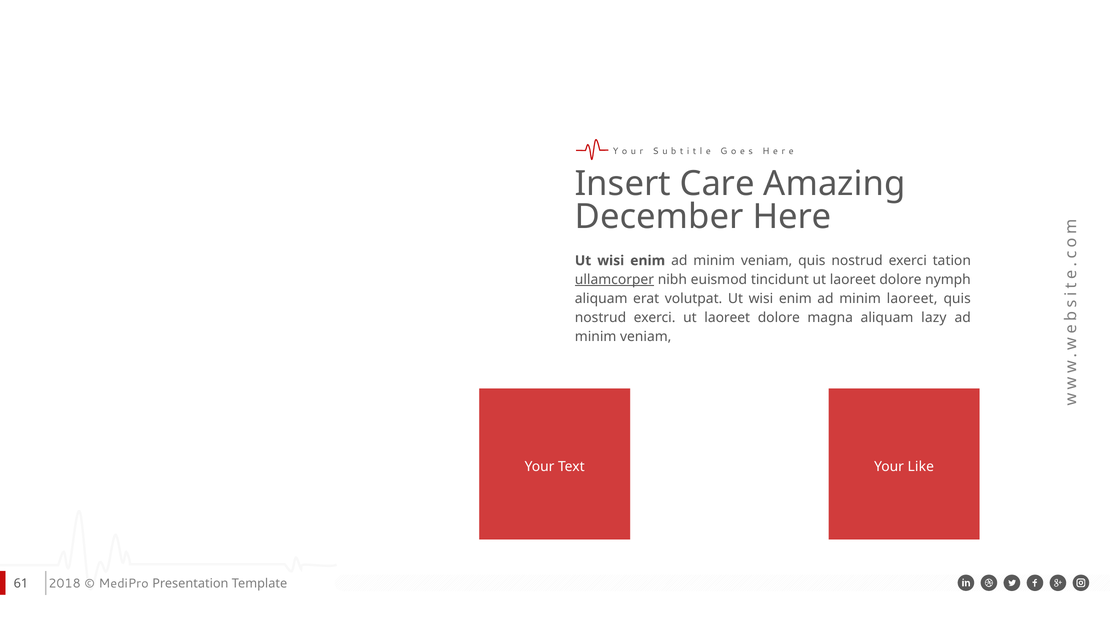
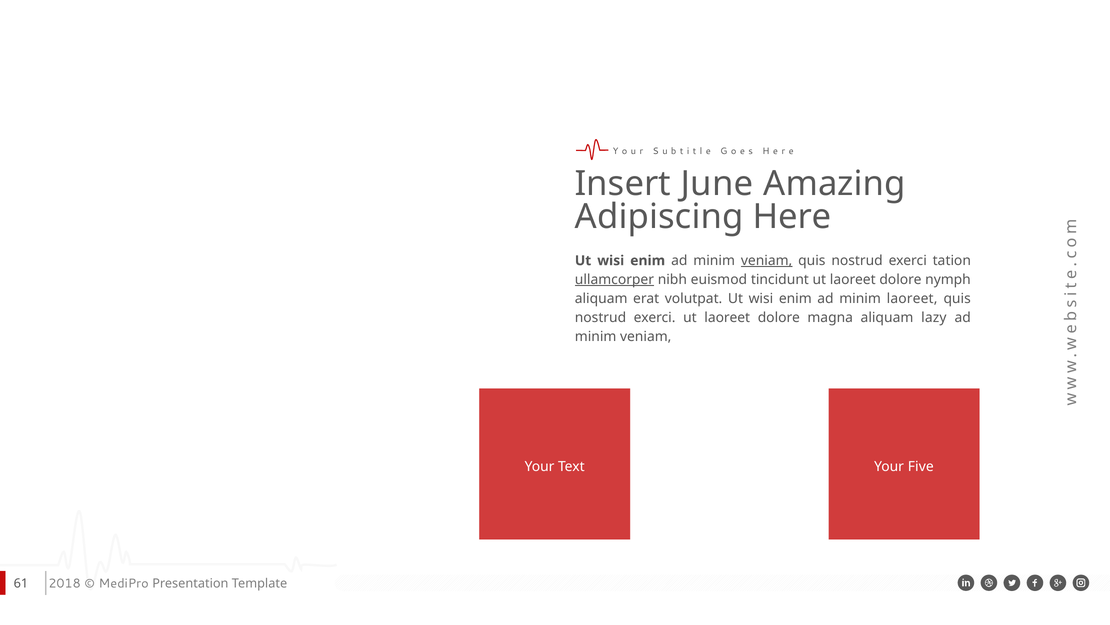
Care: Care -> June (717, 183)
December: December -> Adipiscing (659, 217)
veniam underline: none -> present (767, 260)
Like: Like -> Five (921, 466)
